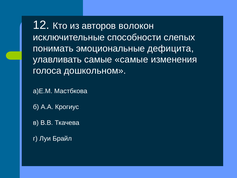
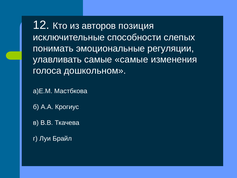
волокон: волокон -> позиция (136, 26)
дефицита: дефицита -> регуляции (171, 48)
